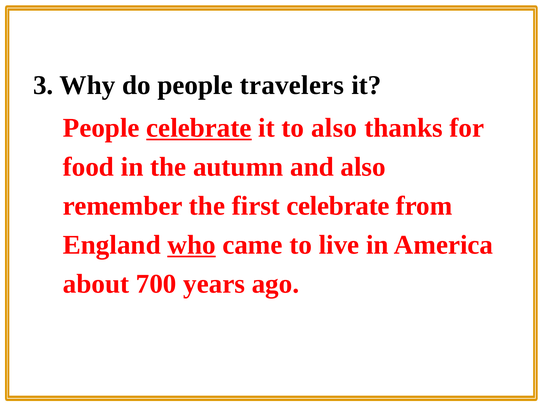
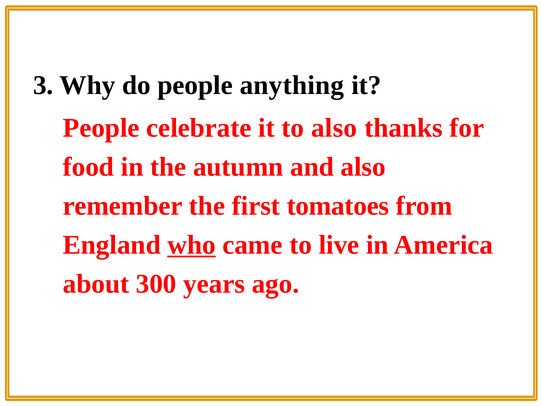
travelers: travelers -> anything (292, 85)
celebrate underline: present -> none (199, 128)
first celebrate: celebrate -> tomatoes (338, 206)
700: 700 -> 300 (156, 284)
